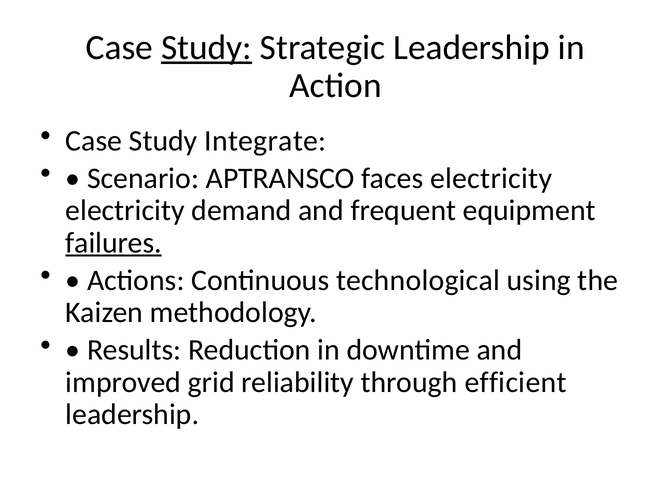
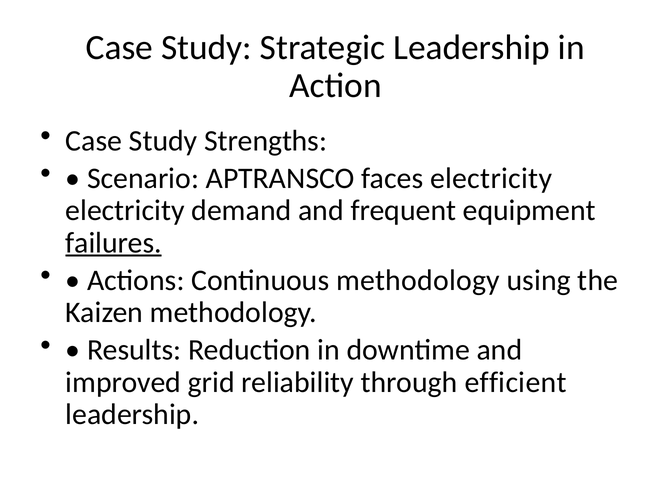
Study underline: present -> none (207, 48)
Integrate: Integrate -> Strengths (266, 141)
Continuous technological: technological -> methodology (418, 280)
